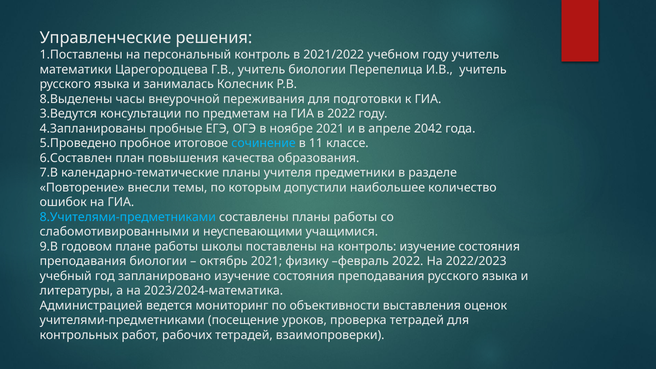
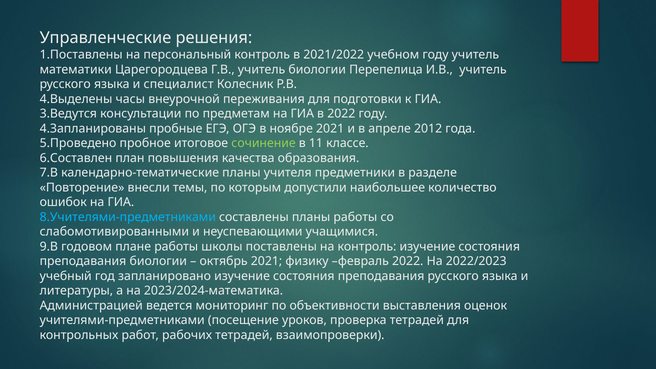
занималась: занималась -> специалист (179, 84)
8.Выделены: 8.Выделены -> 4.Выделены (76, 99)
2042: 2042 -> 2012 (428, 129)
сочинение colour: light blue -> light green (264, 143)
